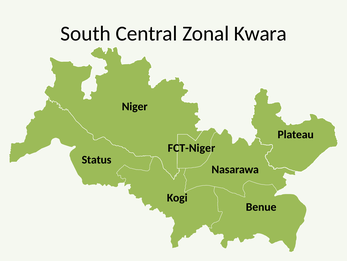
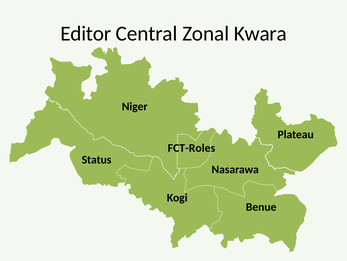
South: South -> Editor (86, 34)
FCT-Niger: FCT-Niger -> FCT-Roles (191, 148)
